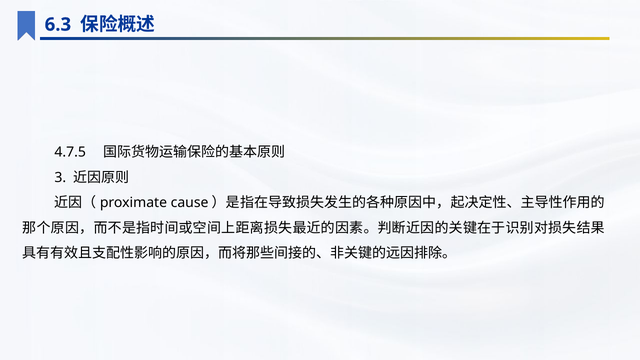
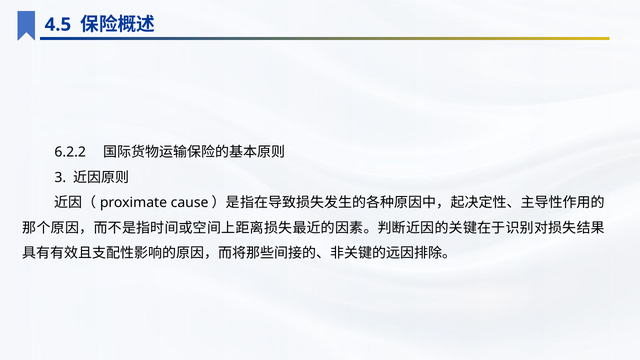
6.3: 6.3 -> 4.5 (58, 25)
4.7.5: 4.7.5 -> 6.2.2 (70, 152)
